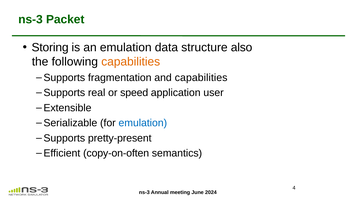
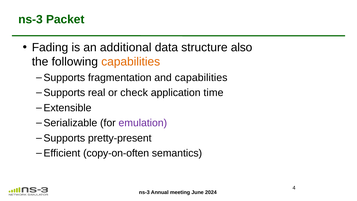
Storing: Storing -> Fading (50, 47)
an emulation: emulation -> additional (126, 47)
speed: speed -> check (134, 93)
user: user -> time (213, 93)
emulation colour: blue -> purple (143, 123)
